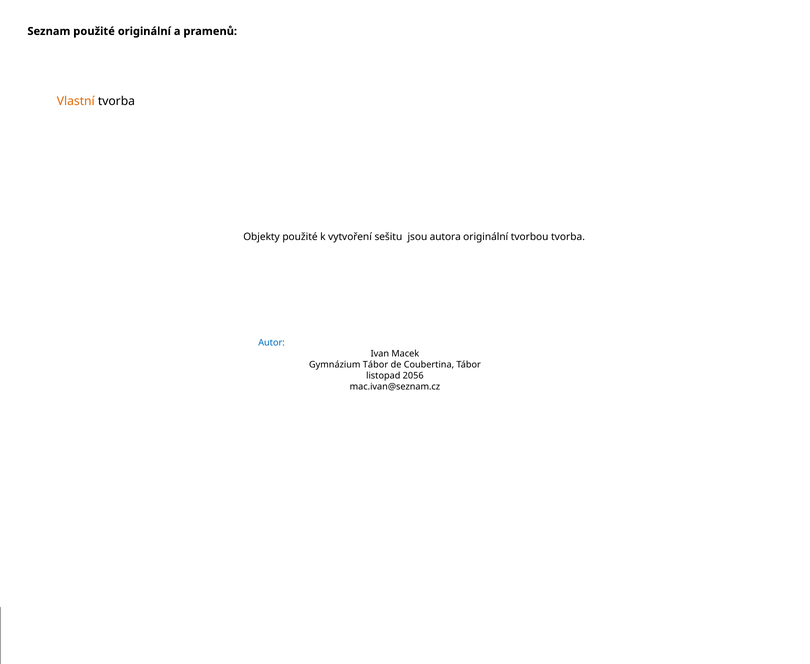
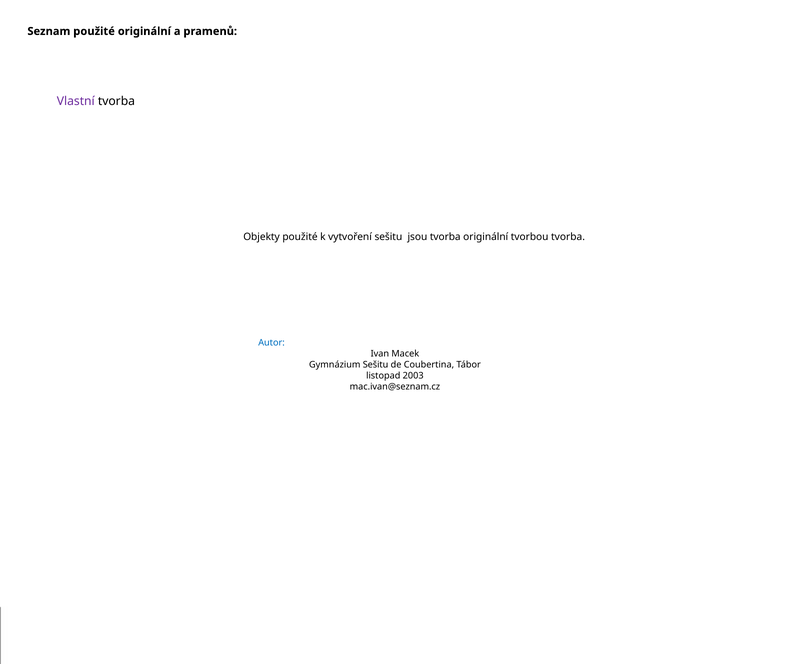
Vlastní colour: orange -> purple (76, 101)
jsou autora: autora -> tvorba (445, 237)
Gymnázium Tábor: Tábor -> Sešitu (376, 365)
2056: 2056 -> 2003 (413, 376)
